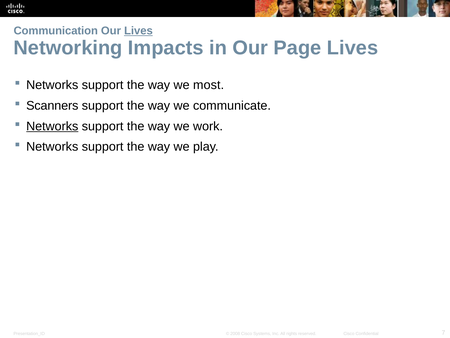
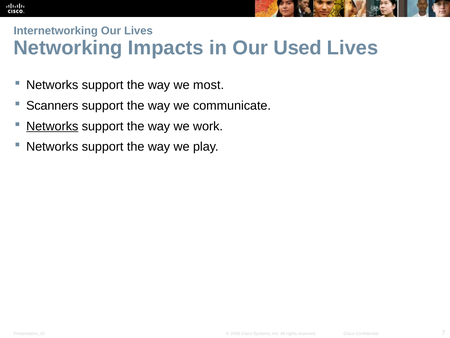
Communication: Communication -> Internetworking (56, 31)
Lives underline: present -> none (138, 31)
Page: Page -> Used (298, 48)
